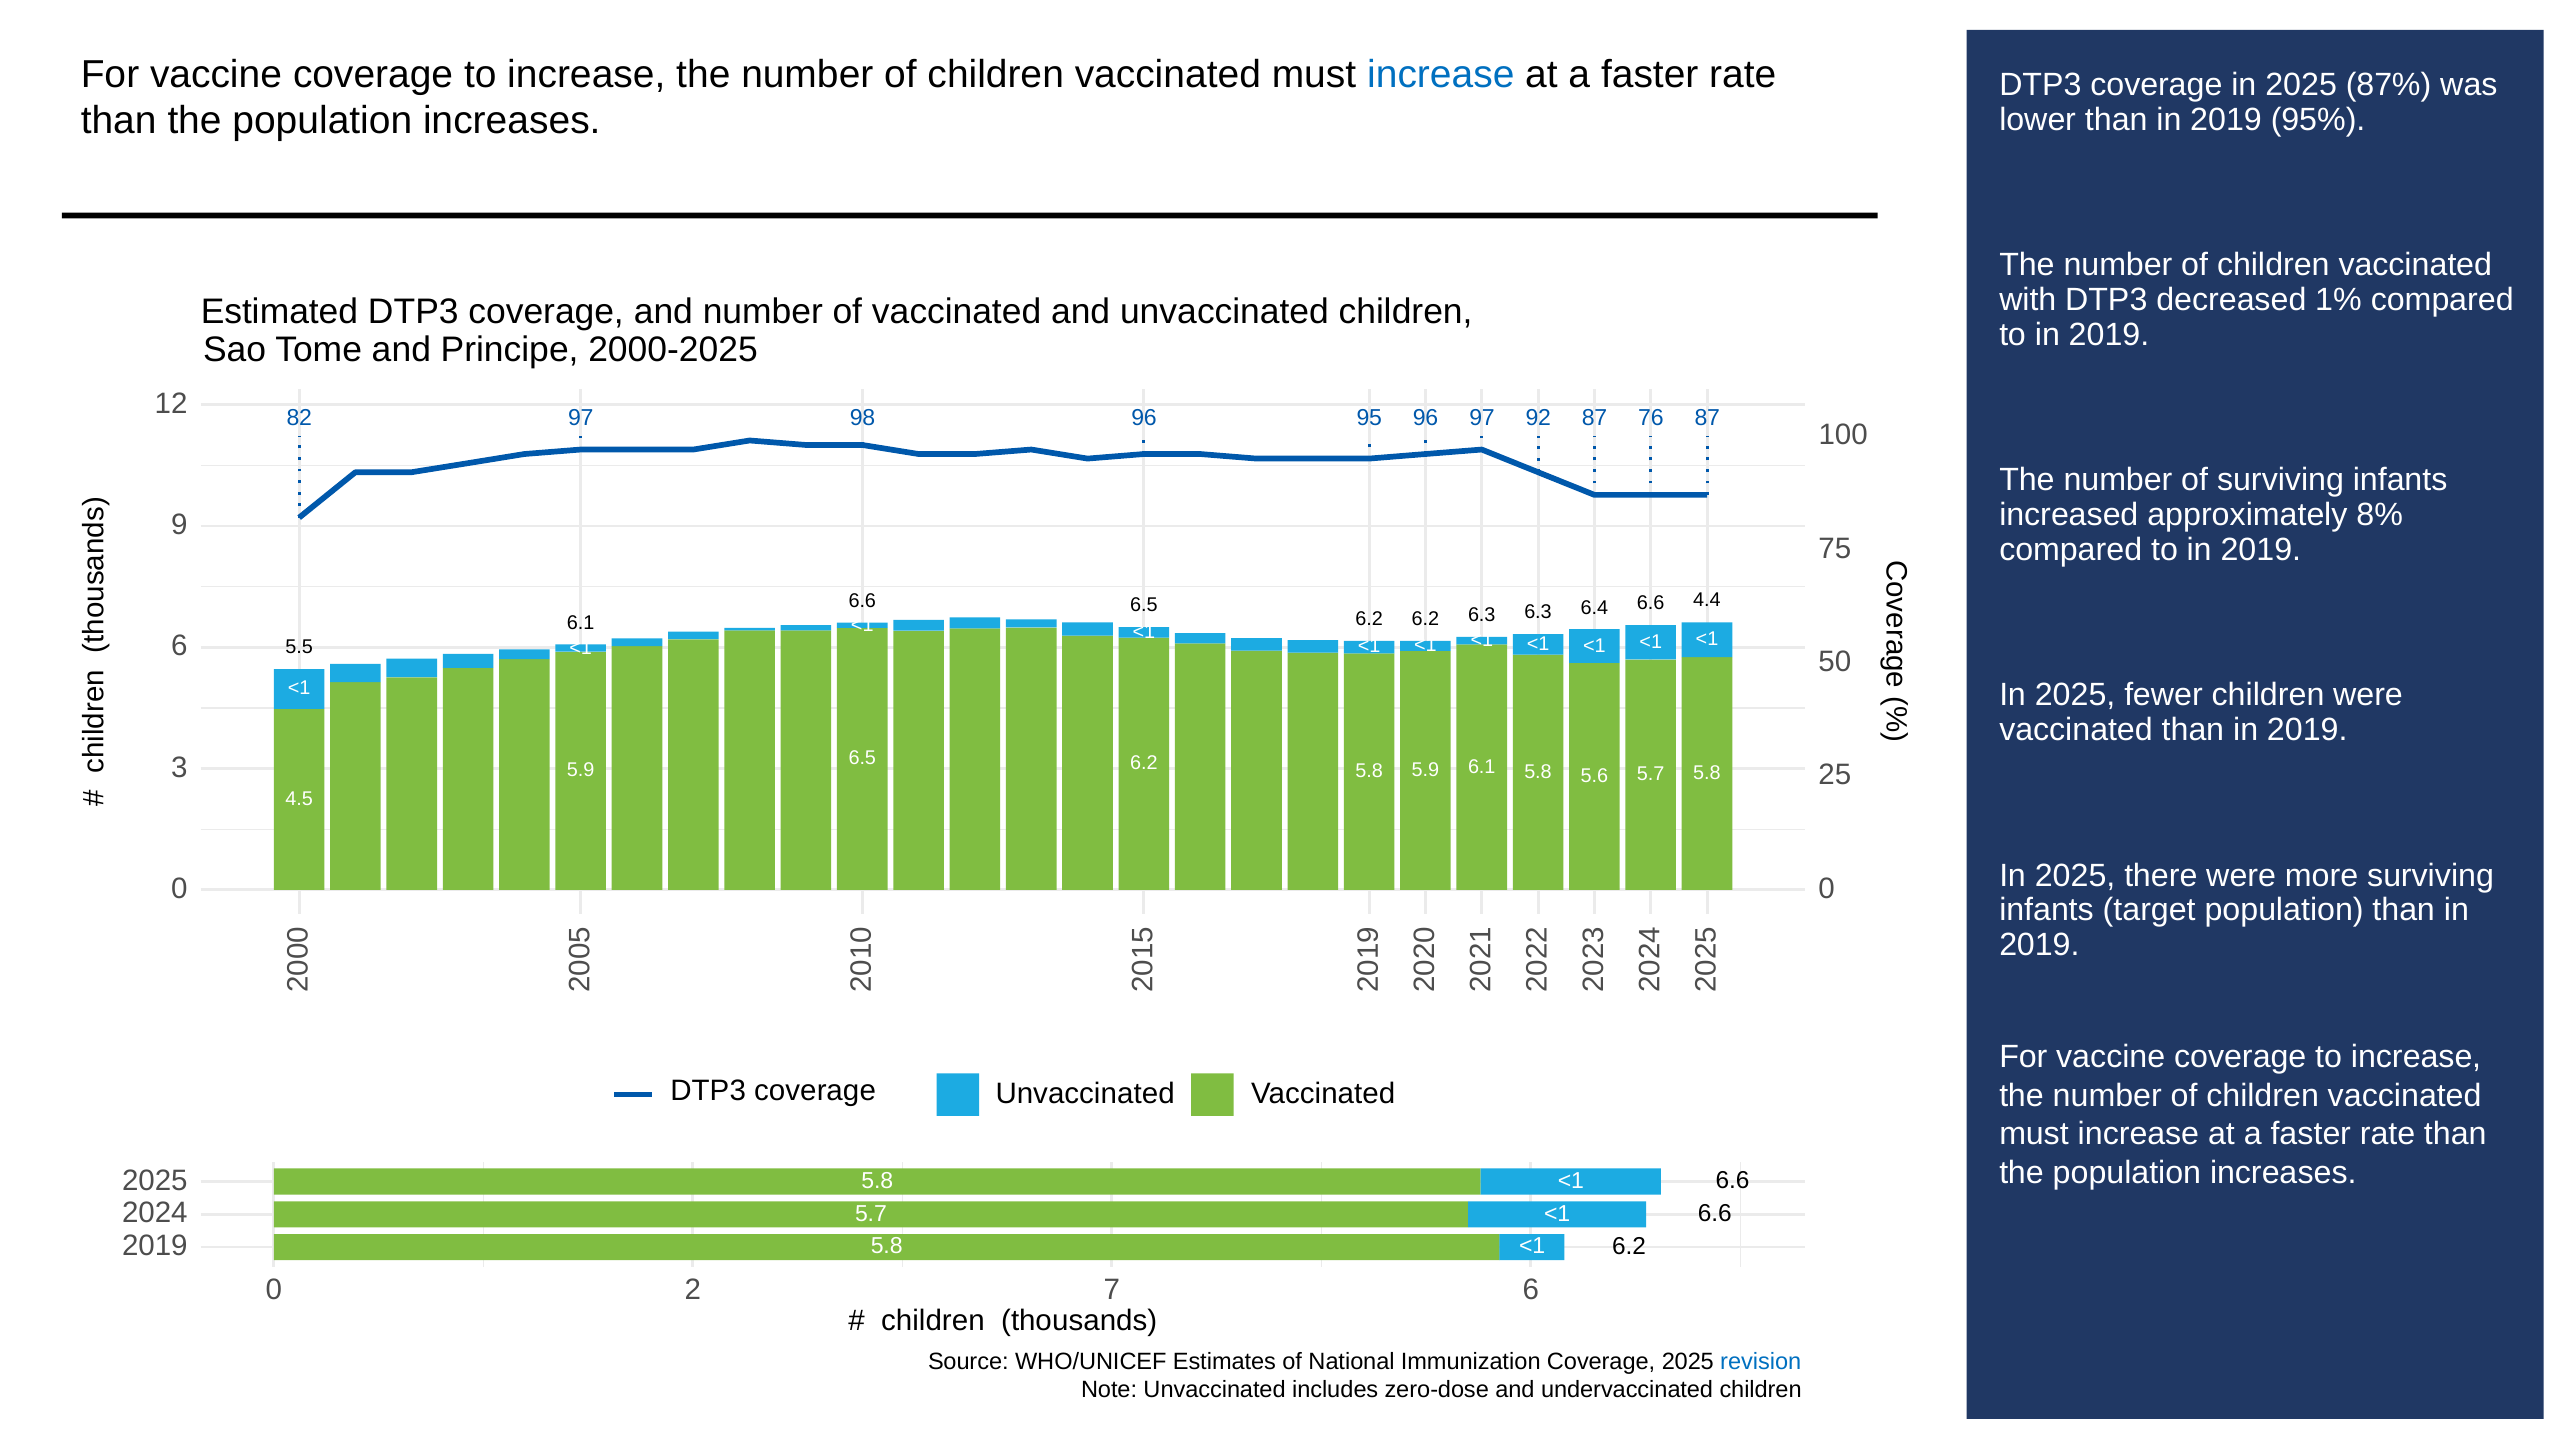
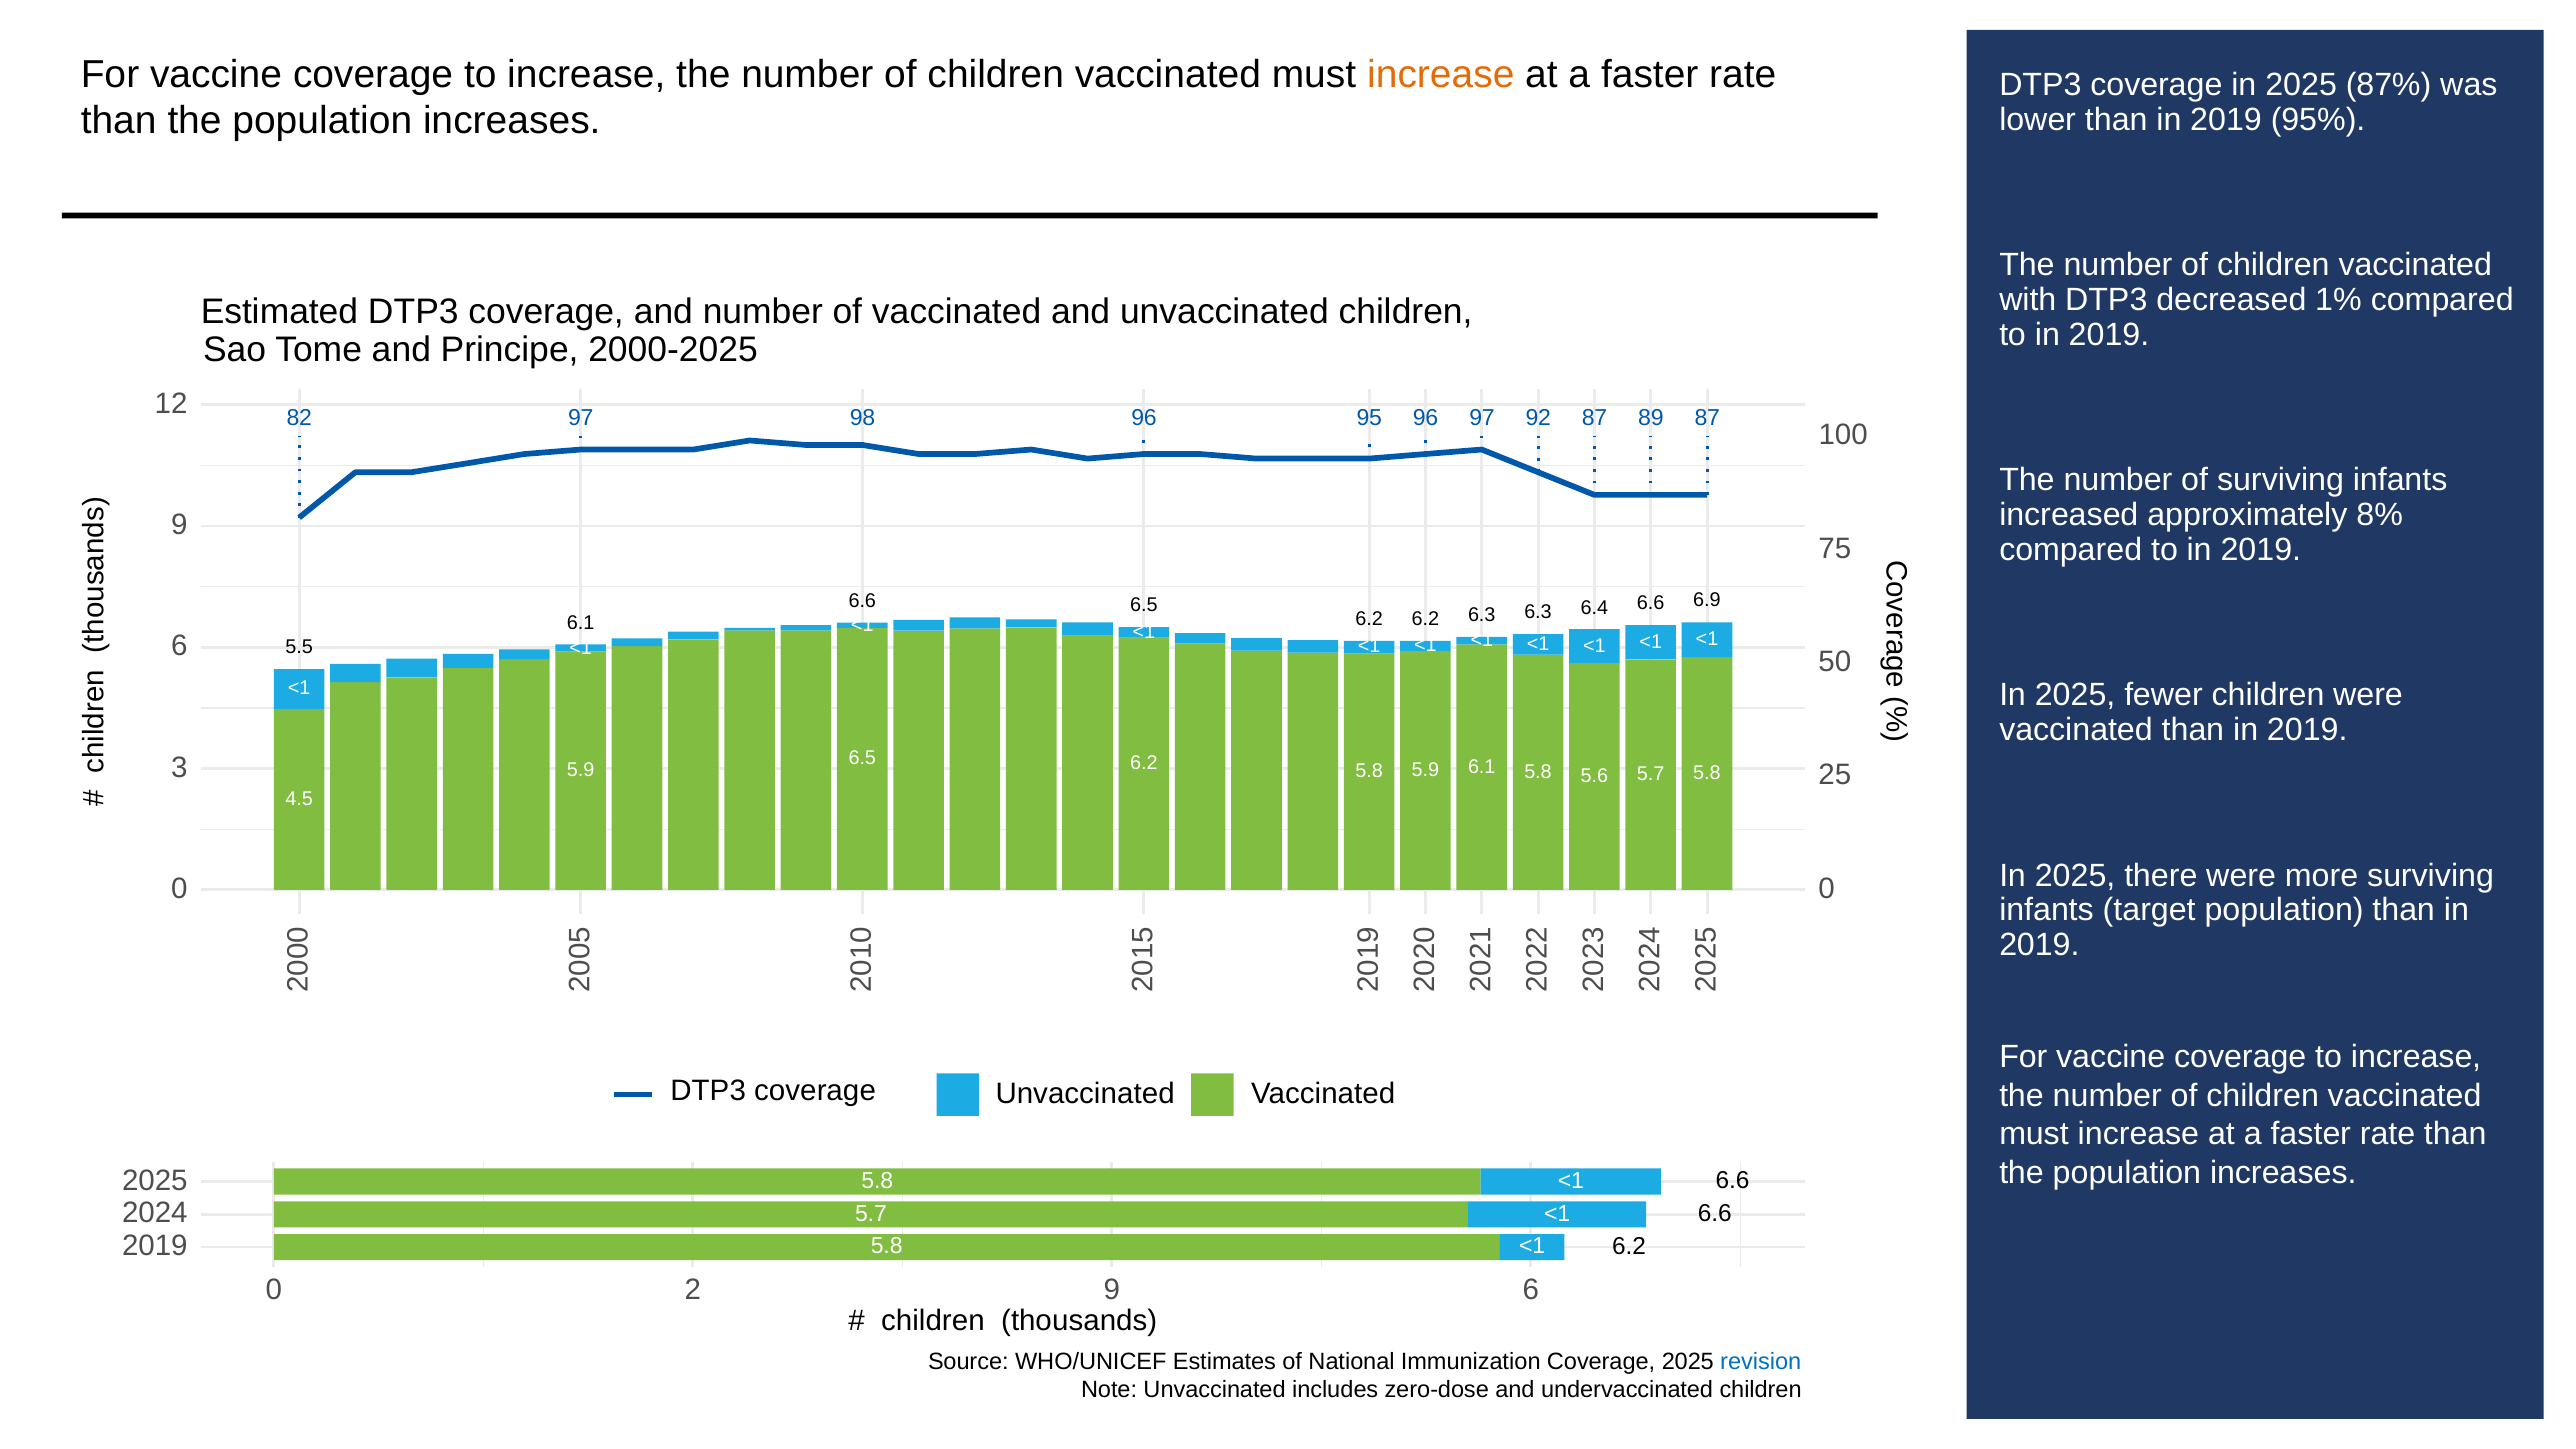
increase colour: blue -> orange (1441, 74)
76: 76 -> 89 (1651, 418)
4.4: 4.4 -> 6.9 (1707, 600)
2 7: 7 -> 9 (1112, 1290)
